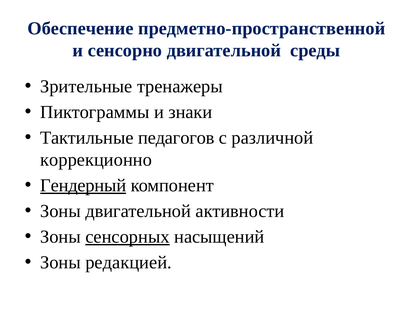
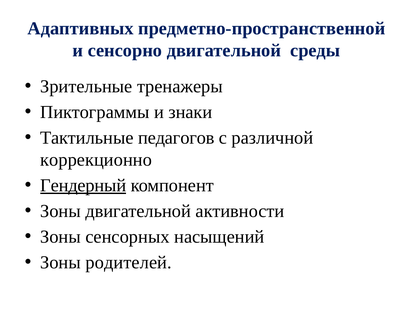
Обеспечение: Обеспечение -> Адаптивных (81, 28)
сенсорных underline: present -> none (127, 237)
редакцией: редакцией -> родителей (129, 263)
